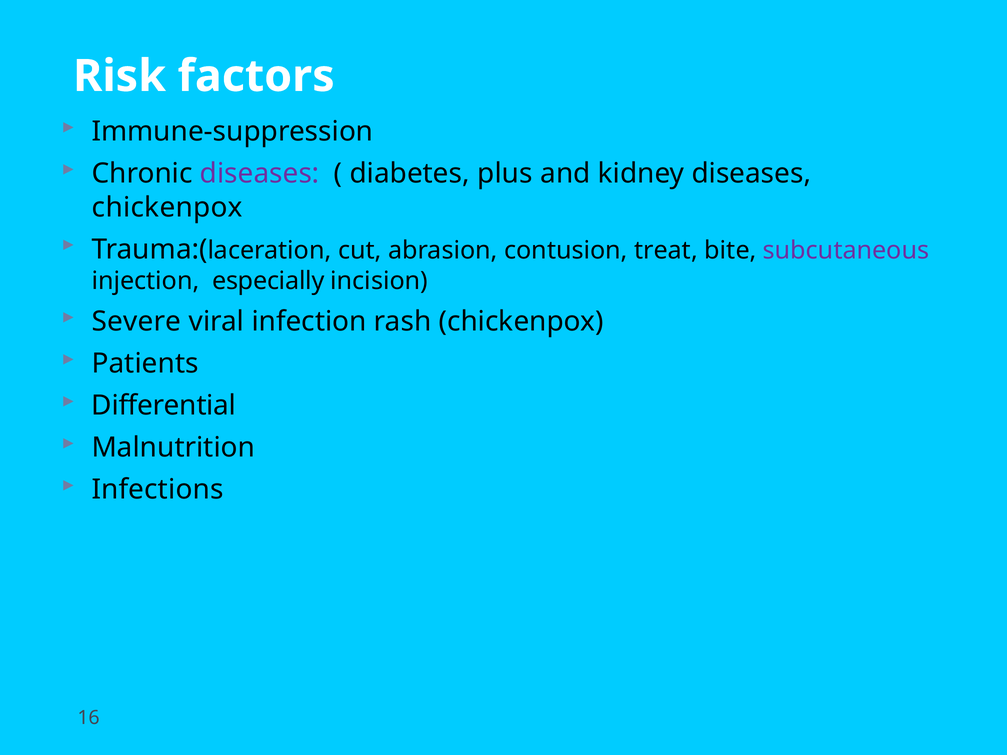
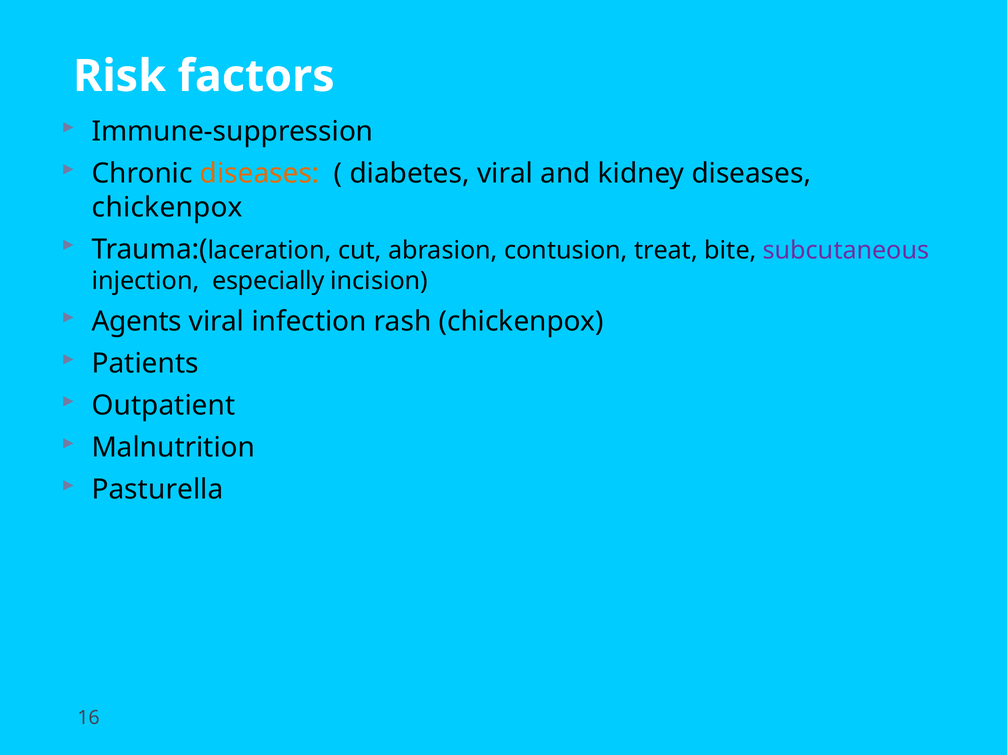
diseases colour: purple -> orange (260, 174)
diabetes plus: plus -> viral (505, 174)
Severe: Severe -> Agents (137, 322)
Differential: Differential -> Outpatient (163, 406)
Infections: Infections -> Pasturella (158, 490)
